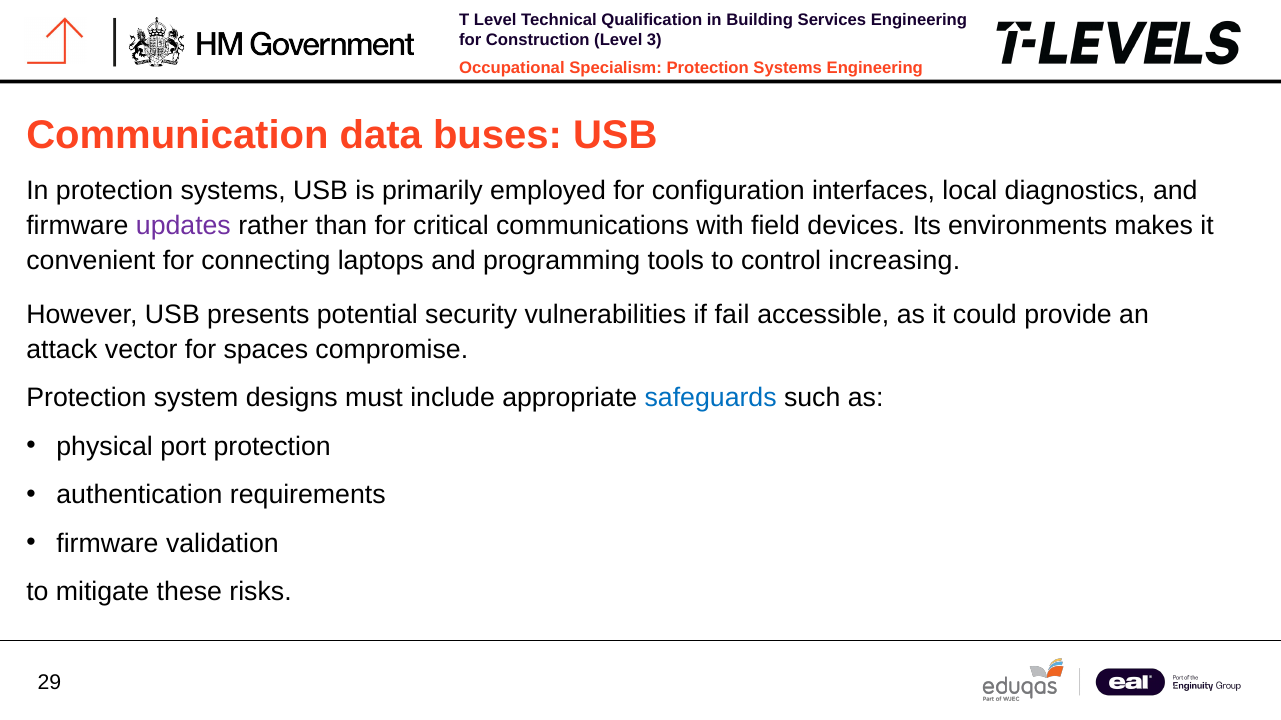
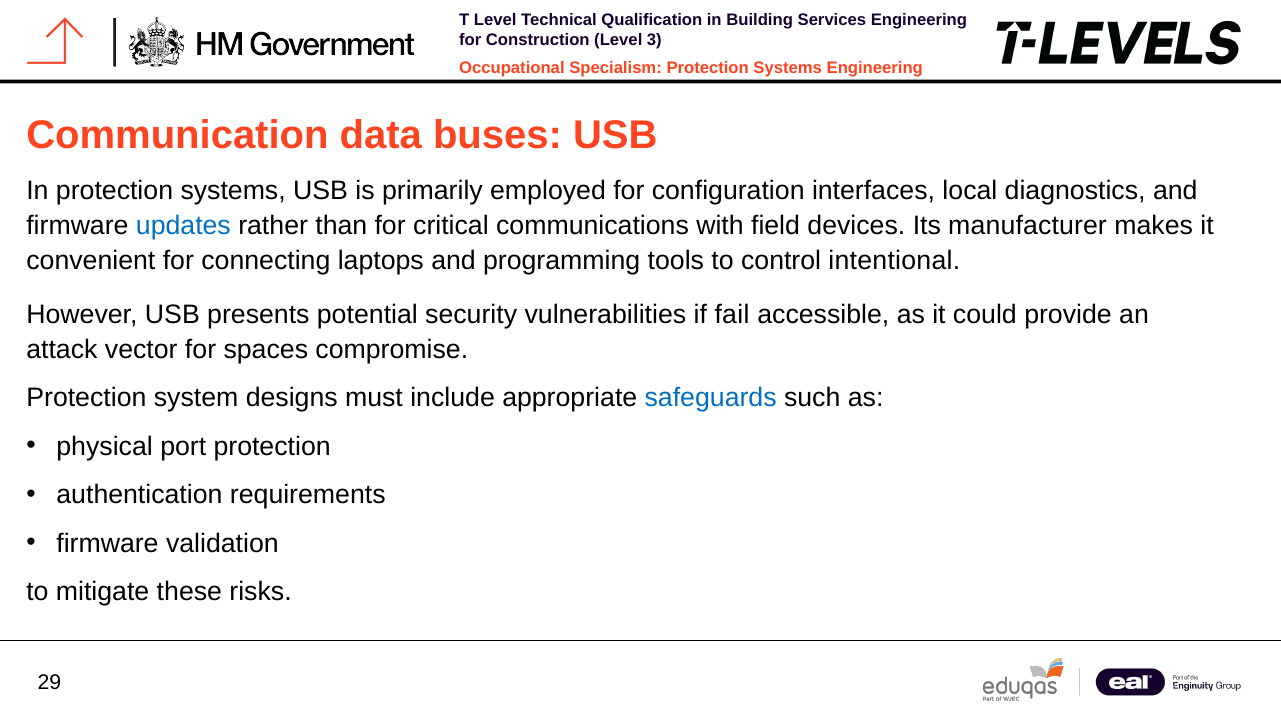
updates colour: purple -> blue (183, 226)
environments: environments -> manufacturer (1028, 226)
increasing: increasing -> intentional (894, 261)
